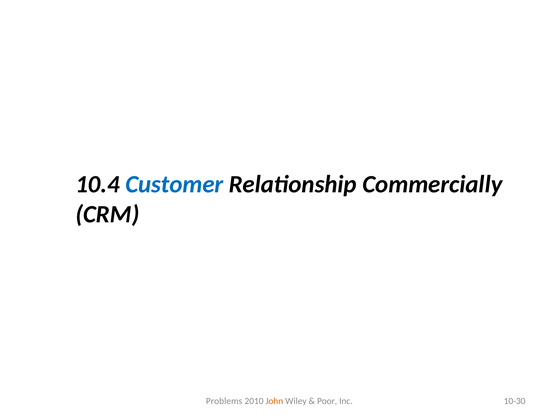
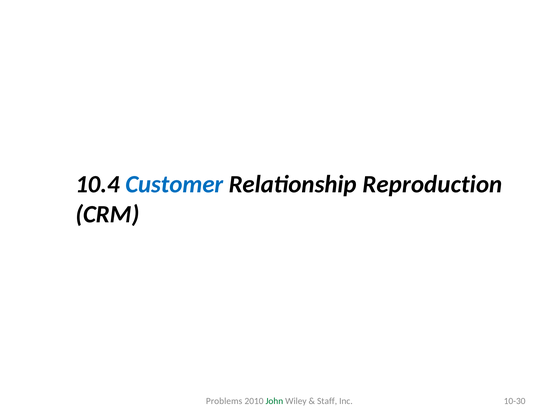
Commercially: Commercially -> Reproduction (432, 184)
John colour: orange -> green (274, 400)
Poor: Poor -> Staff (327, 400)
